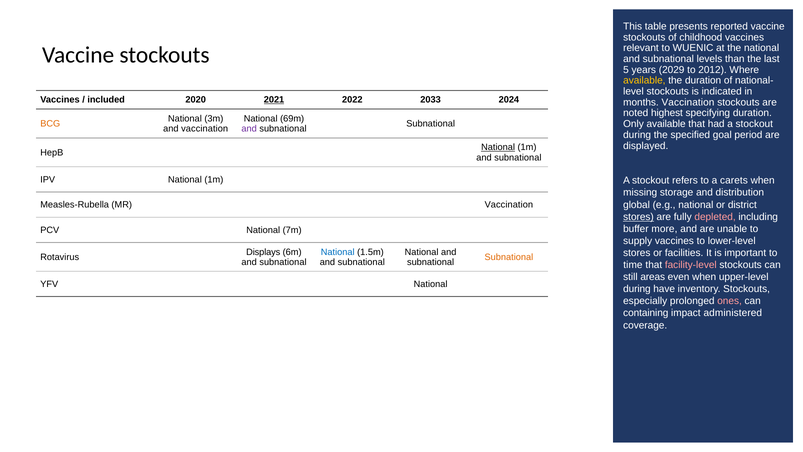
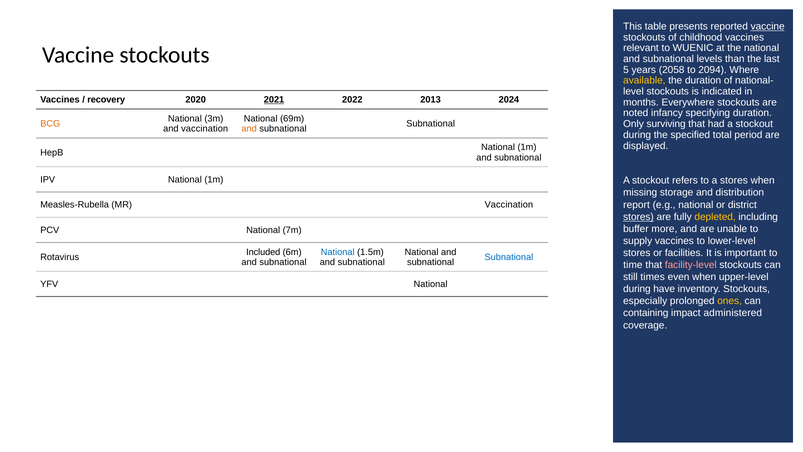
vaccine underline: none -> present (768, 26)
2029: 2029 -> 2058 (672, 70)
2012: 2012 -> 2094 (713, 70)
included: included -> recovery (106, 100)
2033: 2033 -> 2013 (431, 100)
months Vaccination: Vaccination -> Everywhere (688, 102)
highest: highest -> infancy (667, 113)
Only available: available -> surviving (666, 124)
and colour: purple -> orange (249, 129)
goal: goal -> total (722, 135)
National underline: present -> none (498, 147)
a carets: carets -> stores (734, 180)
global: global -> report (637, 205)
depleted colour: pink -> yellow (715, 217)
Displays: Displays -> Included (263, 252)
Subnational colour: orange -> blue (509, 257)
areas: areas -> times (653, 277)
ones colour: pink -> yellow (730, 301)
